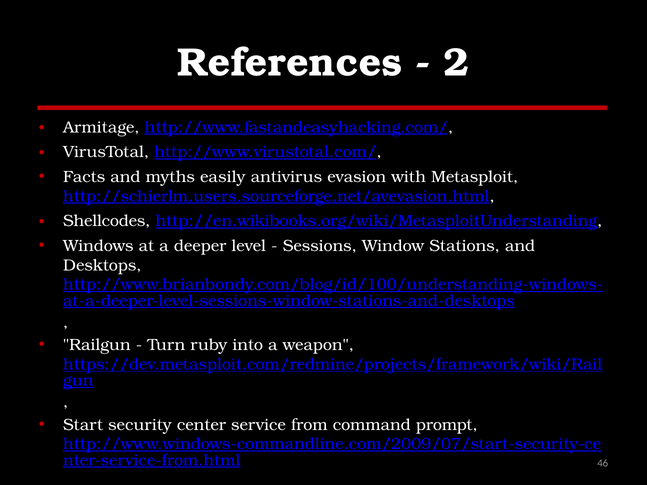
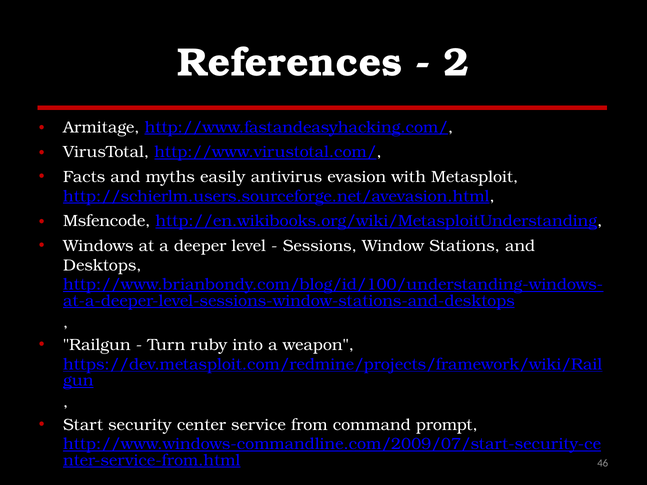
Shellcodes: Shellcodes -> Msfencode (107, 221)
